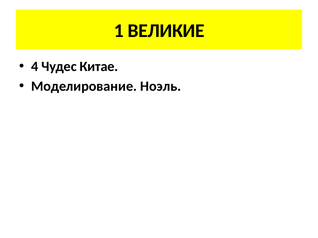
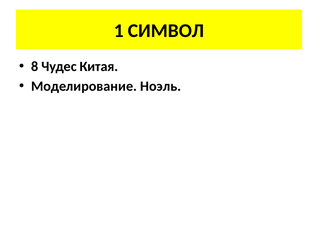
ВЕЛИКИЕ: ВЕЛИКИЕ -> СИМВОЛ (166, 31)
4: 4 -> 8 (35, 67)
Китае: Китае -> Китая (99, 67)
